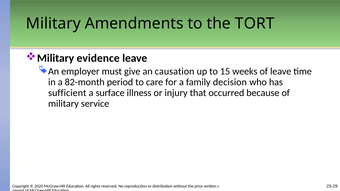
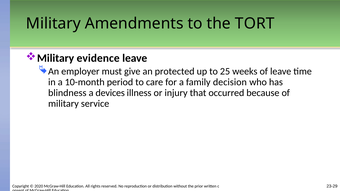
causation: causation -> protected (175, 71)
15: 15 -> 25 (225, 71)
82-month: 82-month -> 10-month (85, 82)
sufficient: sufficient -> blindness (67, 93)
surface: surface -> devices (110, 93)
